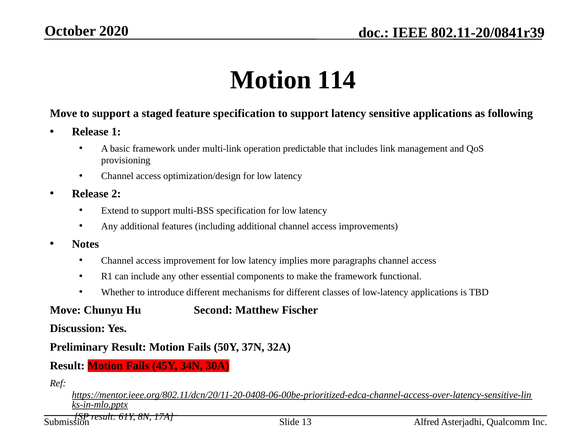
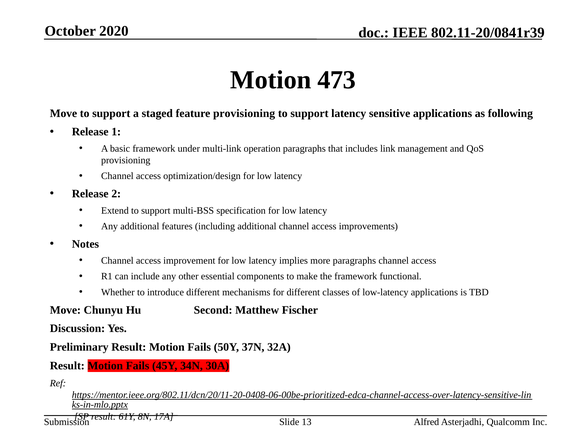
114: 114 -> 473 (337, 80)
feature specification: specification -> provisioning (244, 113)
operation predictable: predictable -> paragraphs (304, 148)
